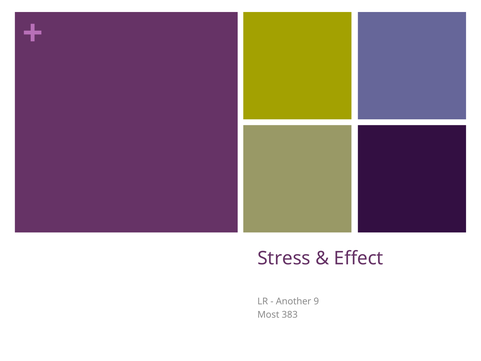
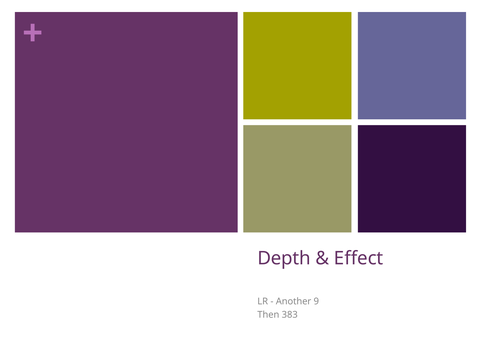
Stress: Stress -> Depth (284, 258)
Most: Most -> Then (268, 315)
